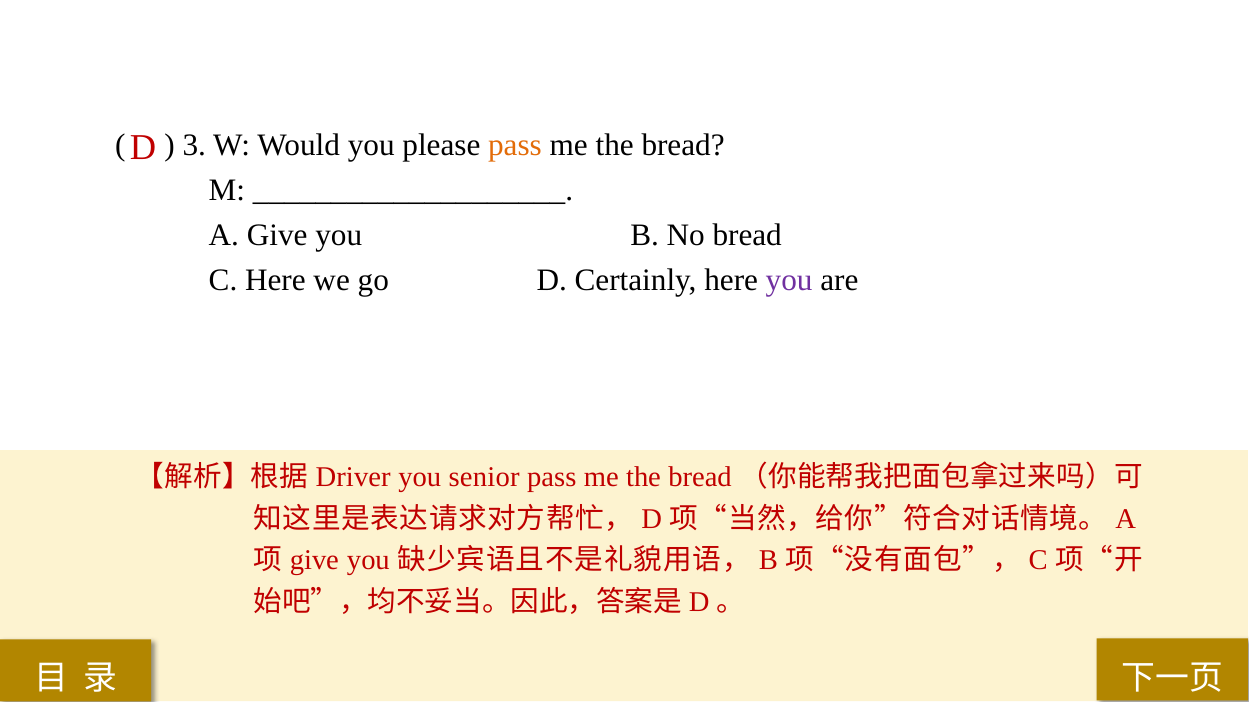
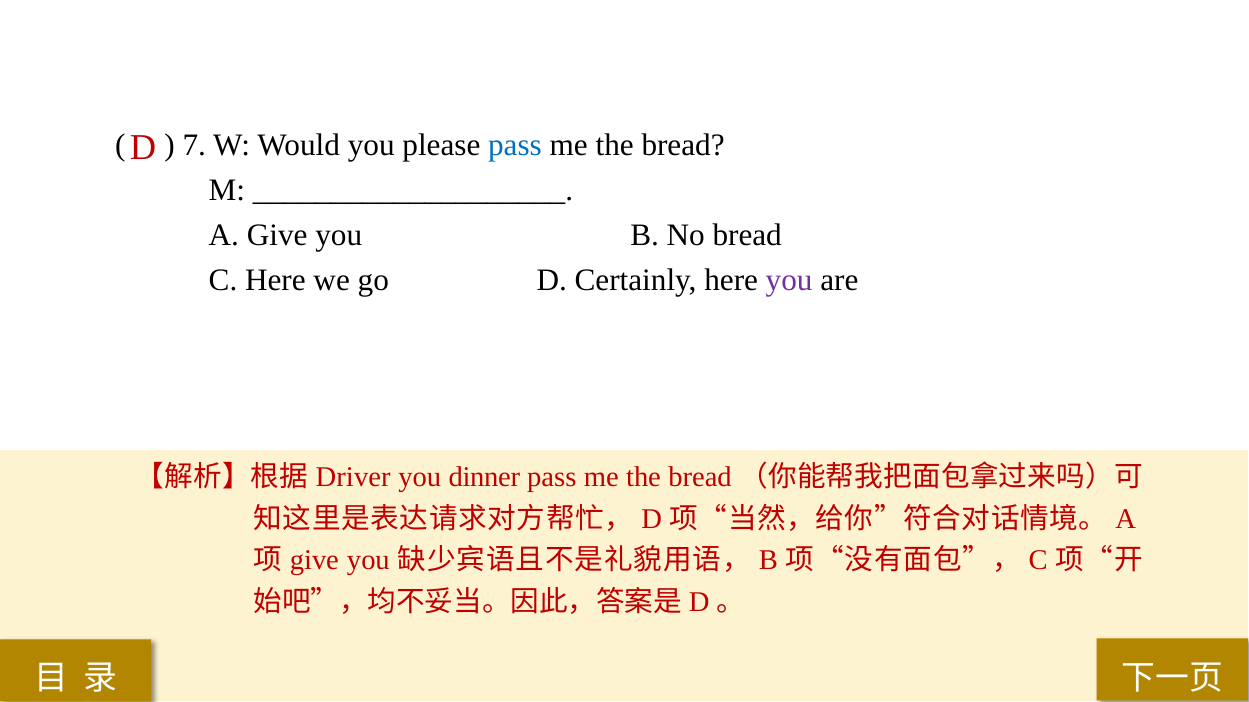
3: 3 -> 7 (194, 146)
pass colour: orange -> blue (515, 146)
senior: senior -> dinner (484, 477)
